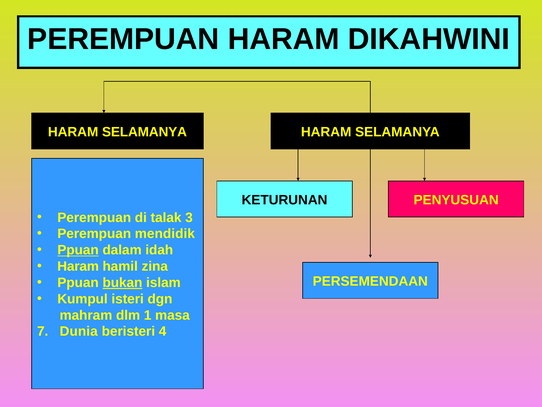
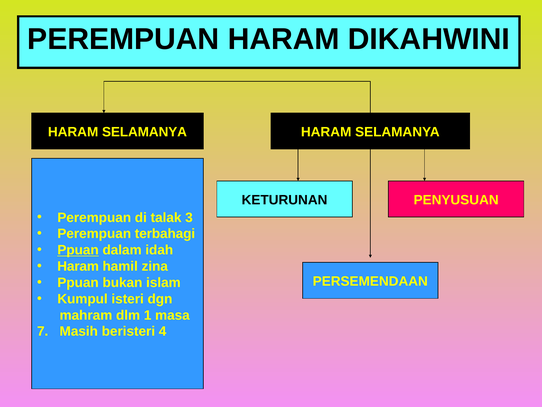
mendidik: mendidik -> terbahagi (165, 234)
bukan underline: present -> none (122, 282)
Dunia: Dunia -> Masih (79, 331)
